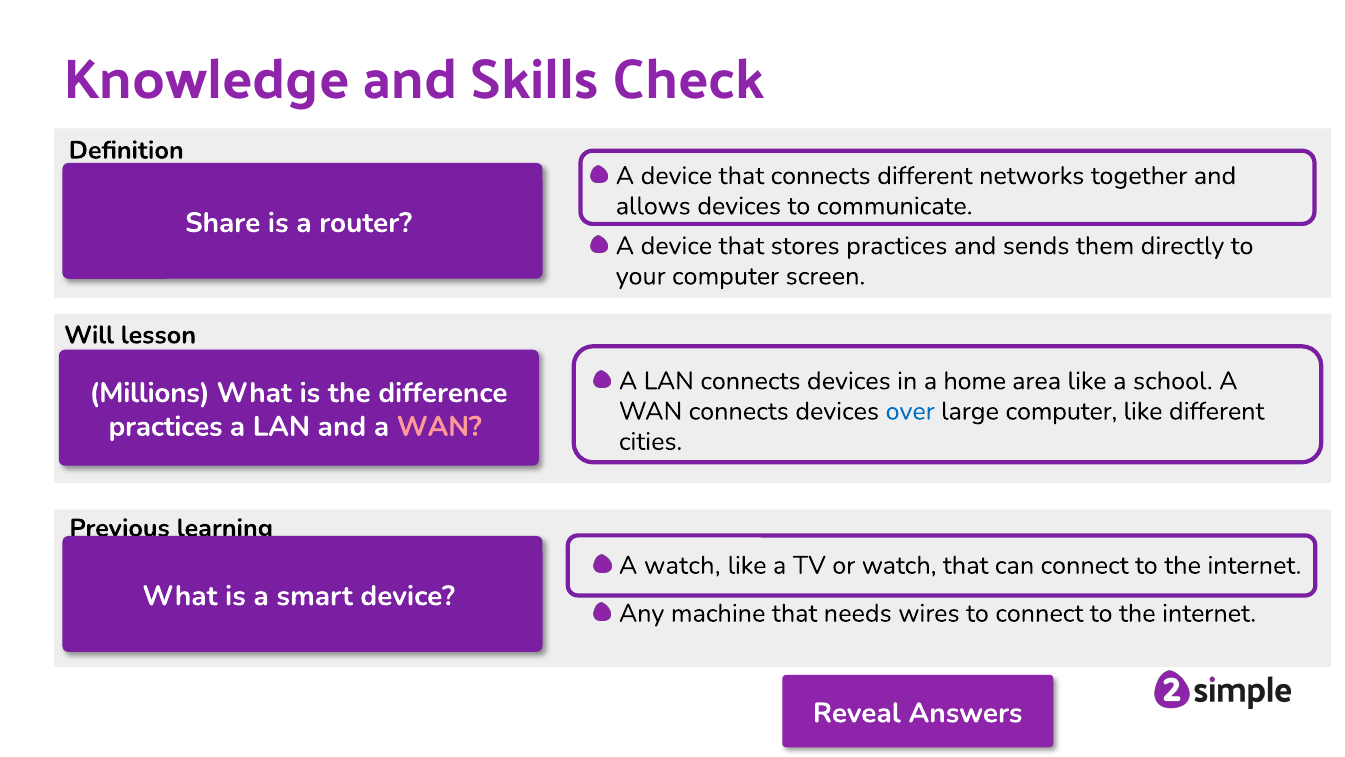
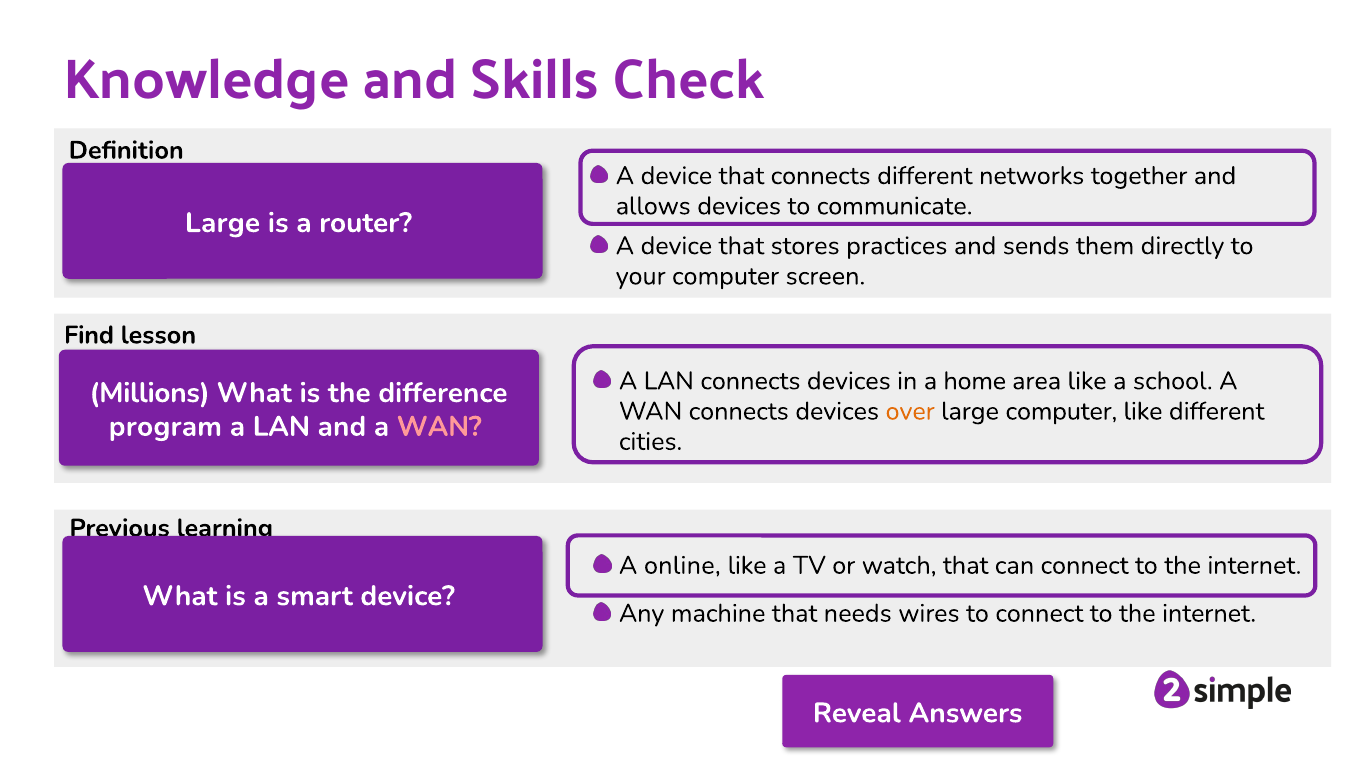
Share: Share -> Large (223, 223)
Will: Will -> Find (89, 335)
over colour: blue -> orange (910, 411)
practices: practices -> program (165, 426)
A watch: watch -> online (682, 565)
